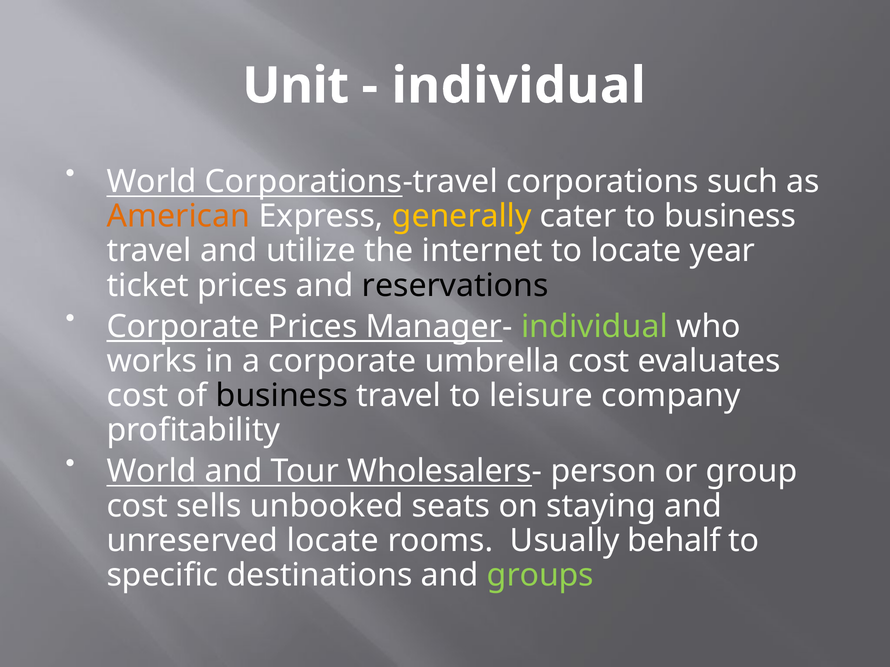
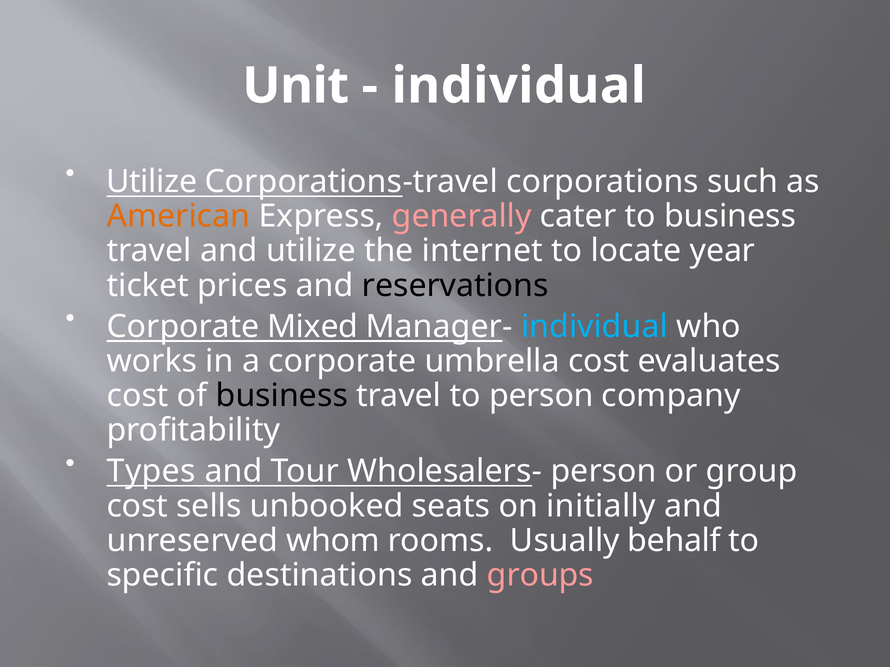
World: World -> Utilize (152, 182)
generally colour: yellow -> pink (462, 216)
Corporate Prices: Prices -> Mixed (313, 327)
individual colour: light green -> light blue (594, 327)
to leisure: leisure -> person (541, 396)
World: World -> Types (151, 472)
staying: staying -> initially (601, 506)
unreserved locate: locate -> whom (333, 541)
groups colour: light green -> pink (540, 576)
